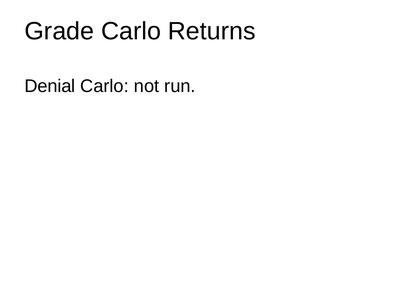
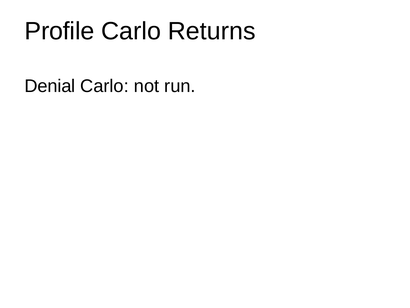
Grade: Grade -> Profile (59, 31)
